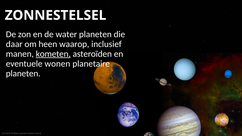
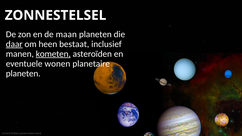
water: water -> maan (66, 34)
daar underline: none -> present (14, 44)
waarop: waarop -> bestaat (74, 44)
